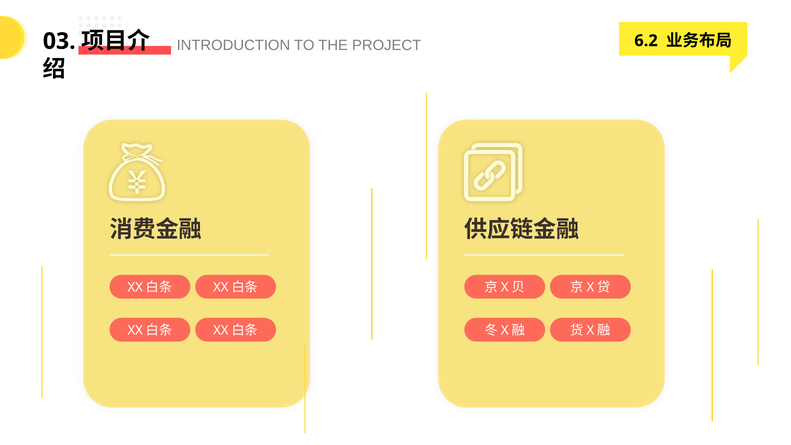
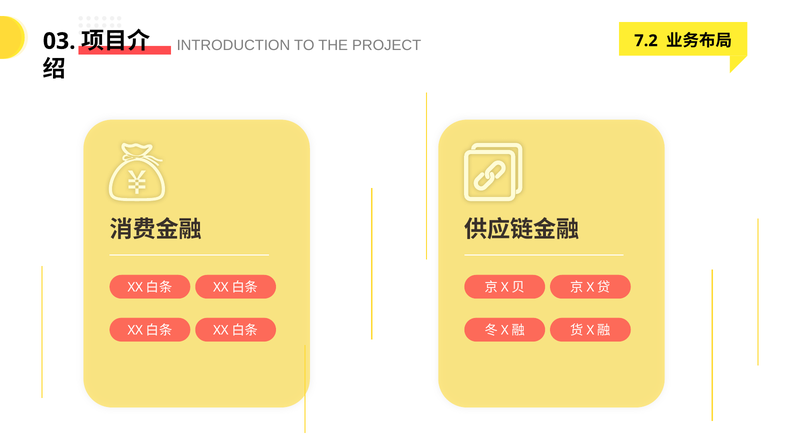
6.2: 6.2 -> 7.2 (646, 41)
